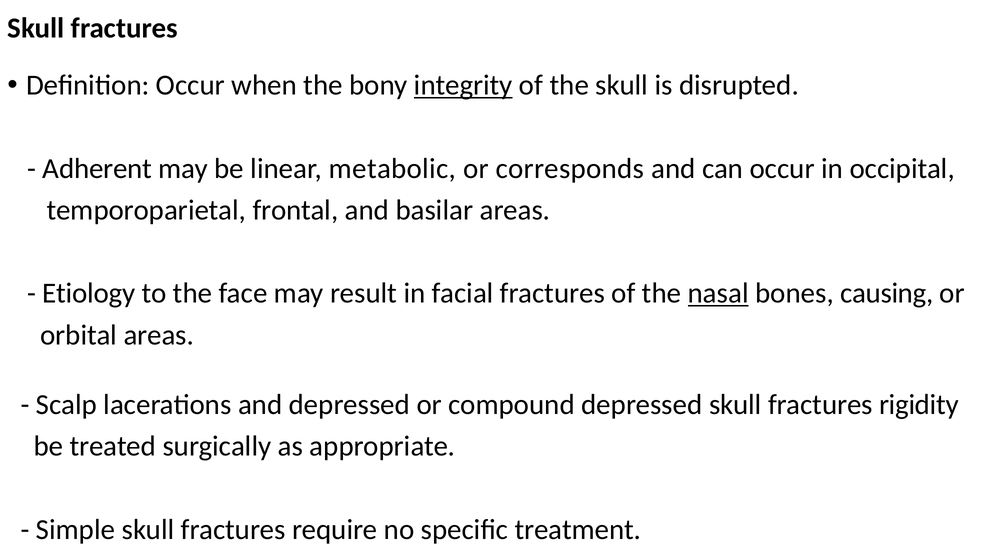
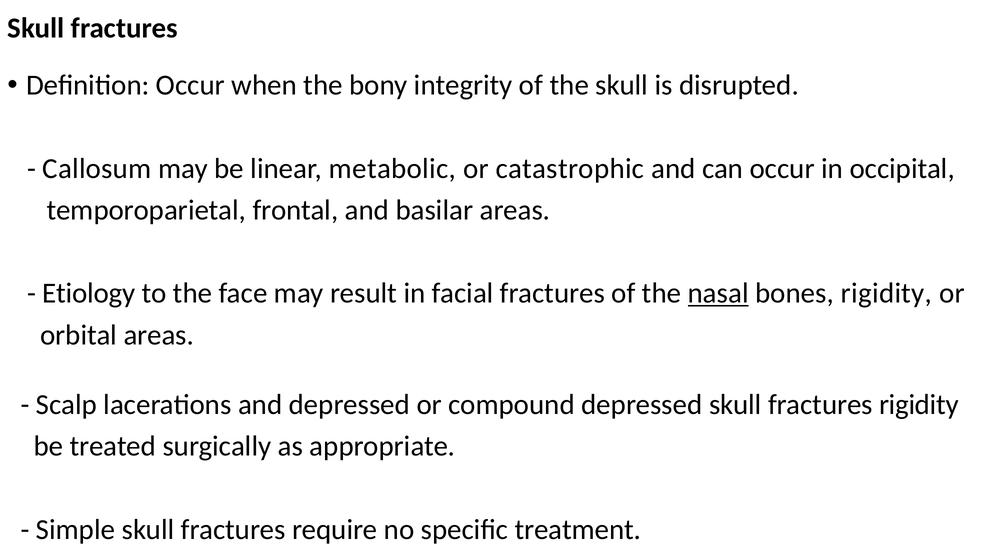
integrity underline: present -> none (463, 85)
Adherent: Adherent -> Callosum (97, 169)
corresponds: corresponds -> catastrophic (570, 169)
bones causing: causing -> rigidity (886, 293)
